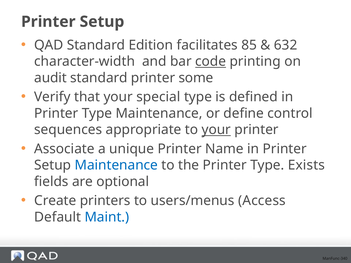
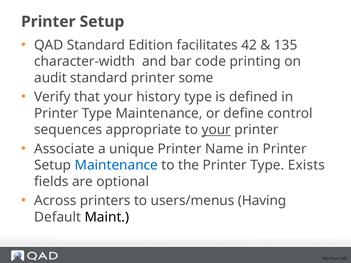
85: 85 -> 42 (249, 45)
632: 632 -> 135 (286, 45)
code underline: present -> none (211, 62)
special: special -> history (158, 97)
Create: Create -> Across (55, 201)
Access: Access -> Having (262, 201)
Maint colour: blue -> black (107, 217)
